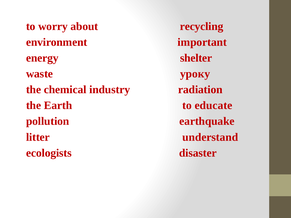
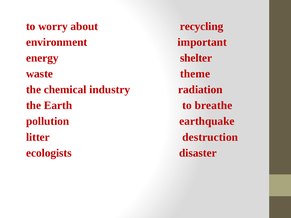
уроку: уроку -> theme (195, 74)
educate: educate -> breathe (214, 106)
understand: understand -> destruction (210, 137)
